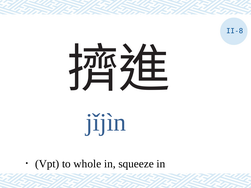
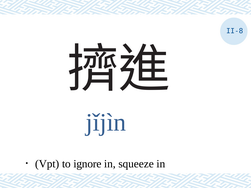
whole: whole -> ignore (88, 164)
